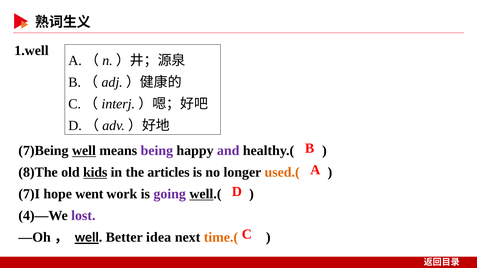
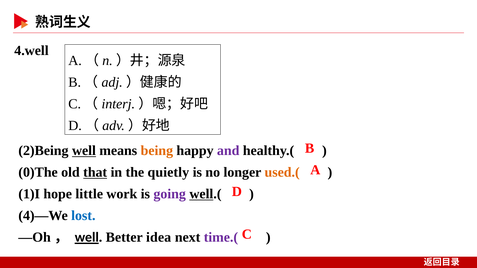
1.well: 1.well -> 4.well (31, 51)
7)Being: 7)Being -> 2)Being (43, 151)
being colour: purple -> orange (157, 151)
8)The: 8)The -> 0)The (38, 172)
kids: kids -> that (95, 172)
articles: articles -> quietly (168, 172)
7)I: 7)I -> 1)I (29, 194)
went: went -> little (89, 194)
lost colour: purple -> blue (83, 216)
time.( colour: orange -> purple (221, 238)
